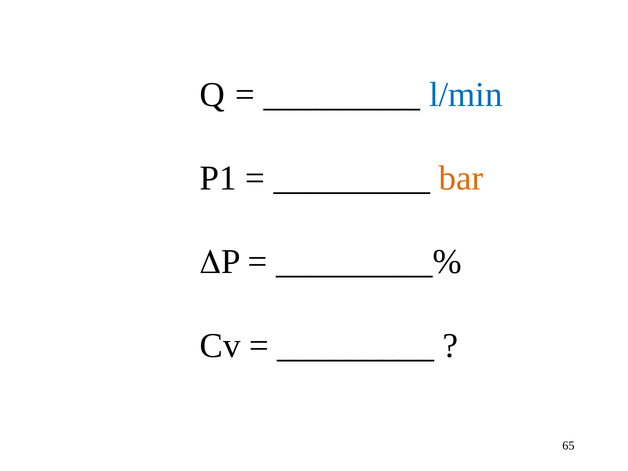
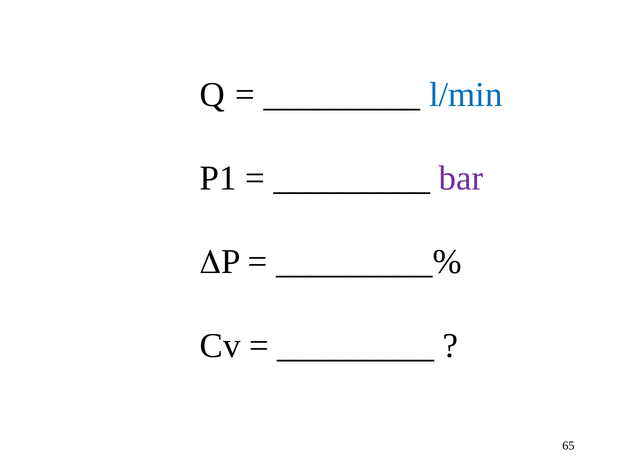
bar colour: orange -> purple (461, 178)
